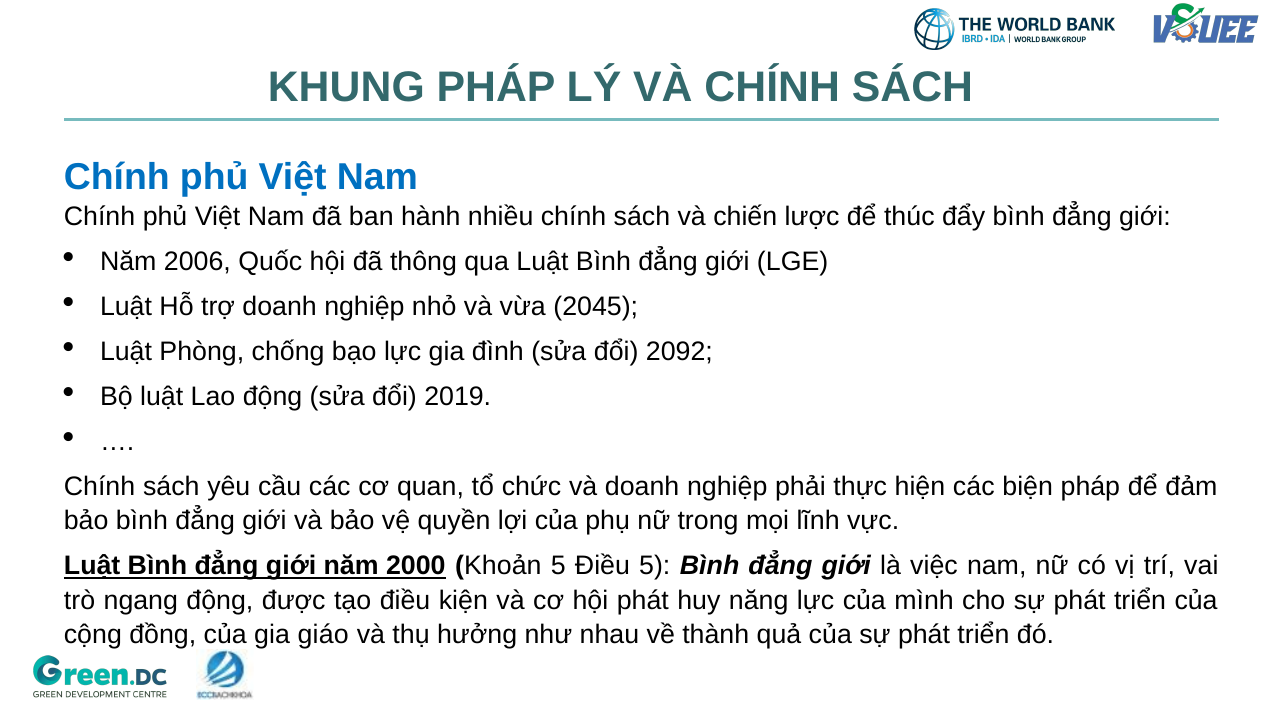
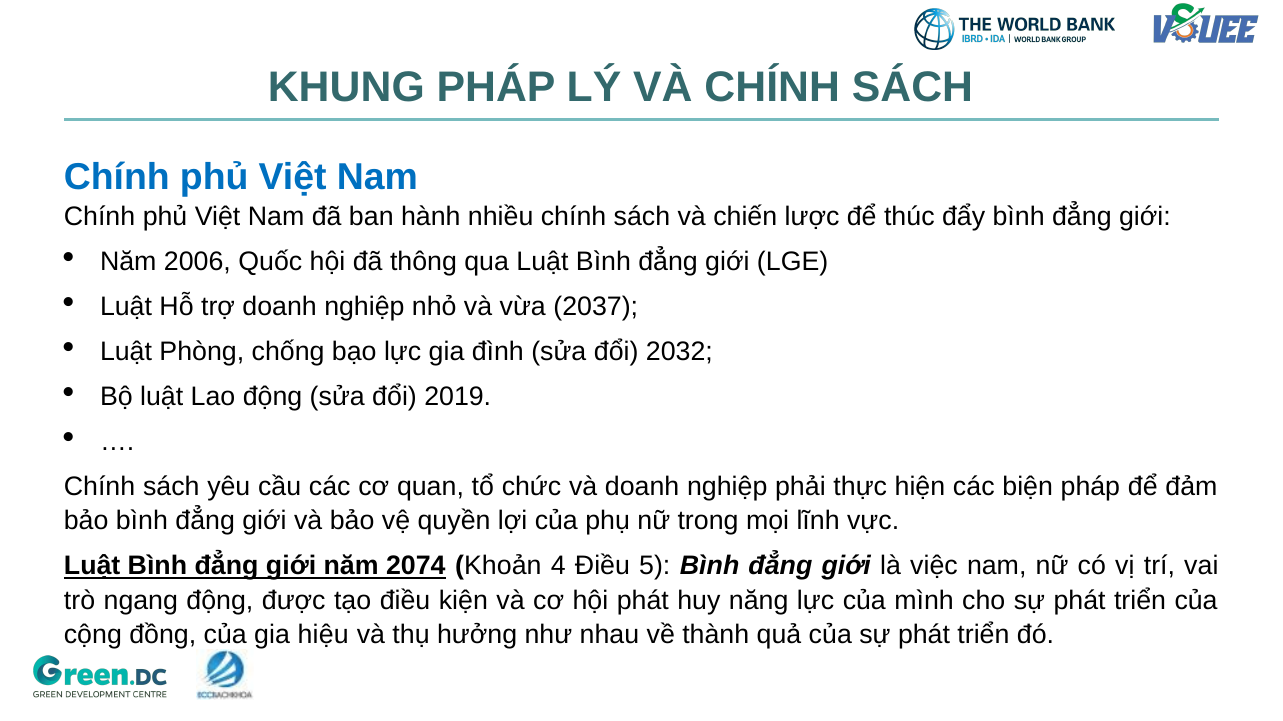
2045: 2045 -> 2037 (596, 307)
2092: 2092 -> 2032 (679, 352)
2000: 2000 -> 2074 (416, 567)
Khoản 5: 5 -> 4 (558, 567)
giáo: giáo -> hiệu (323, 635)
